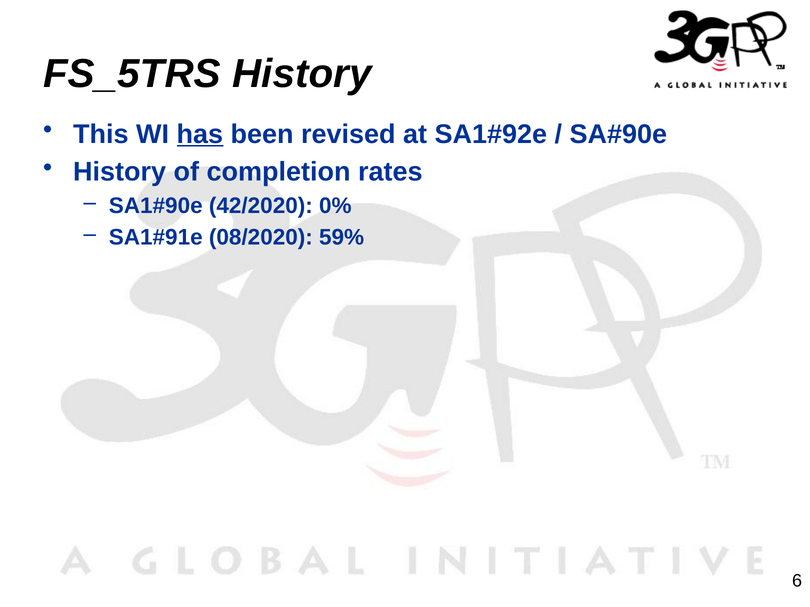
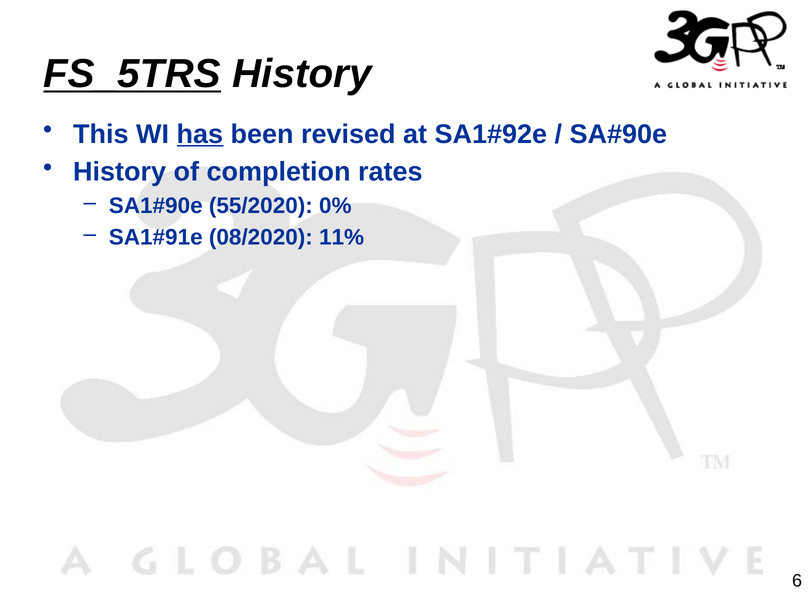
FS_5TRS underline: none -> present (132, 74)
42/2020: 42/2020 -> 55/2020 (261, 206)
59%: 59% -> 11% (342, 238)
